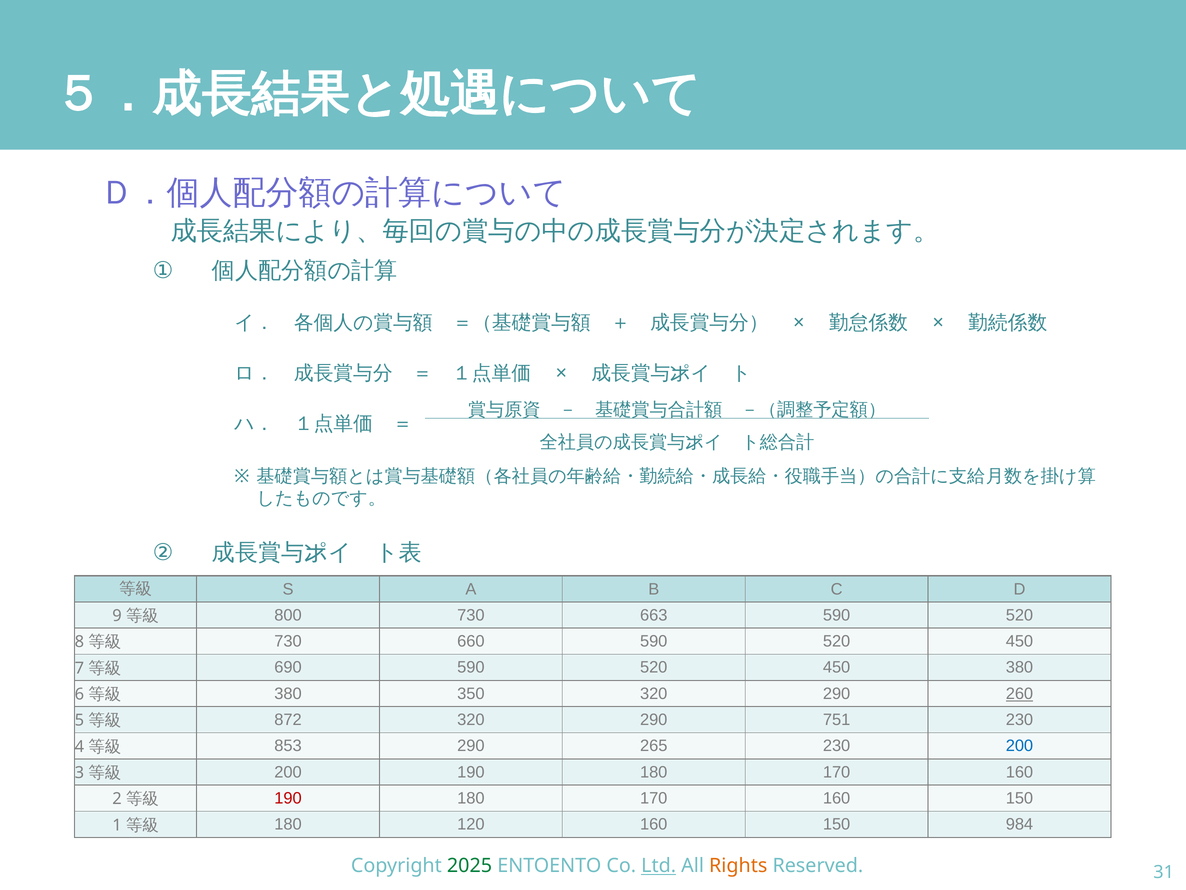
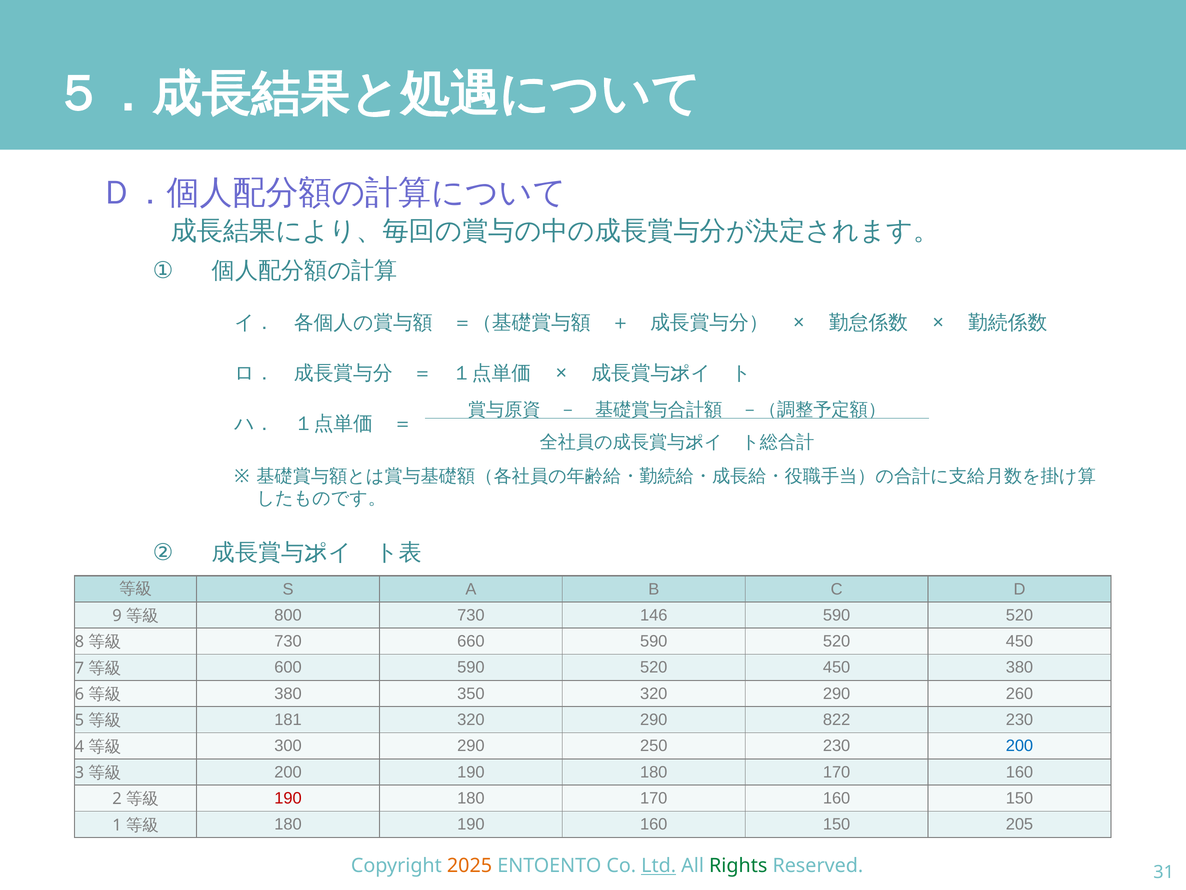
663: 663 -> 146 (654, 615)
690: 690 -> 600 (288, 667)
260 underline: present -> none (1019, 693)
872: 872 -> 181 (288, 719)
751: 751 -> 822 (837, 719)
853: 853 -> 300 (288, 746)
265: 265 -> 250 (654, 746)
180 120: 120 -> 190 (471, 824)
984: 984 -> 205 (1019, 824)
2025 colour: green -> orange (470, 865)
Rights colour: orange -> green (738, 865)
